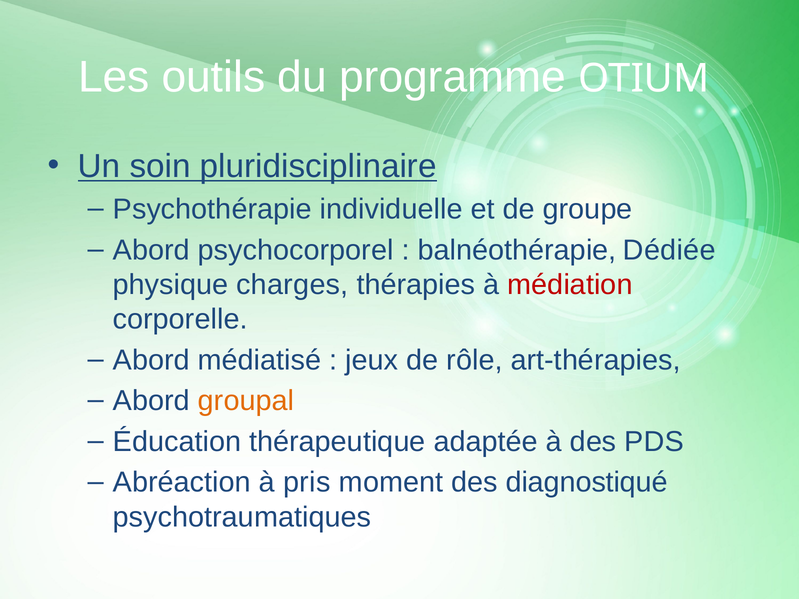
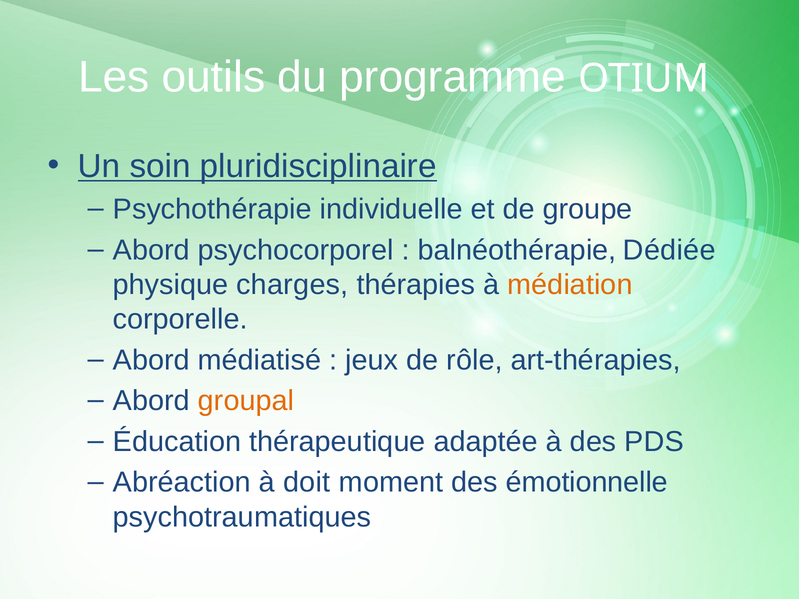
médiation colour: red -> orange (570, 285)
pris: pris -> doit (307, 483)
diagnostiqué: diagnostiqué -> émotionnelle (587, 483)
